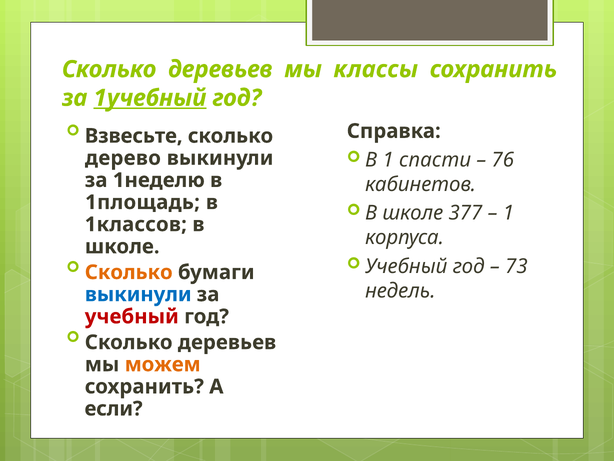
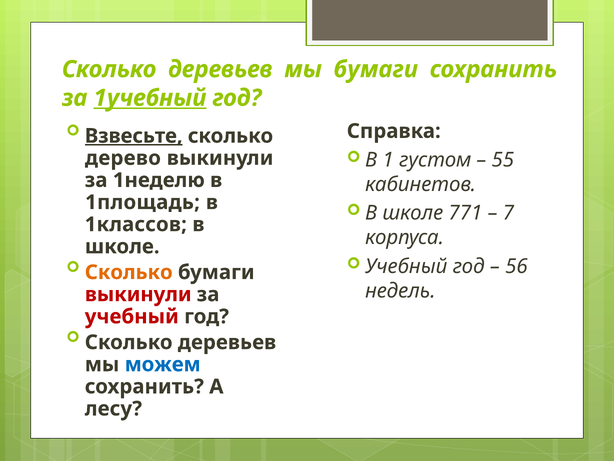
мы классы: классы -> бумаги (376, 69)
Взвесьте underline: none -> present (134, 136)
спасти: спасти -> густом (435, 160)
76: 76 -> 55 (503, 160)
377: 377 -> 771 (465, 213)
1: 1 -> 7 (508, 213)
73: 73 -> 56 (516, 266)
выкинули colour: blue -> red (138, 294)
можем colour: orange -> blue (163, 364)
если: если -> лесу (113, 408)
